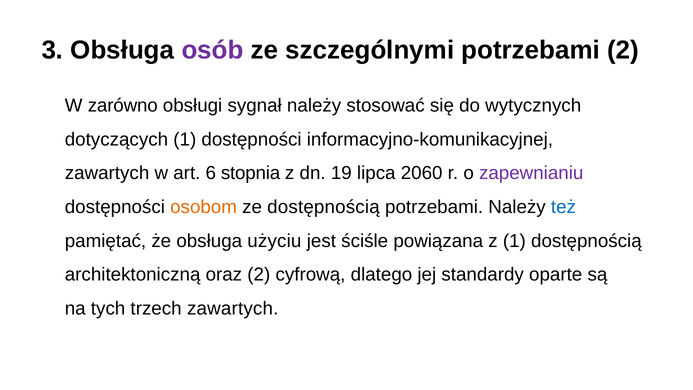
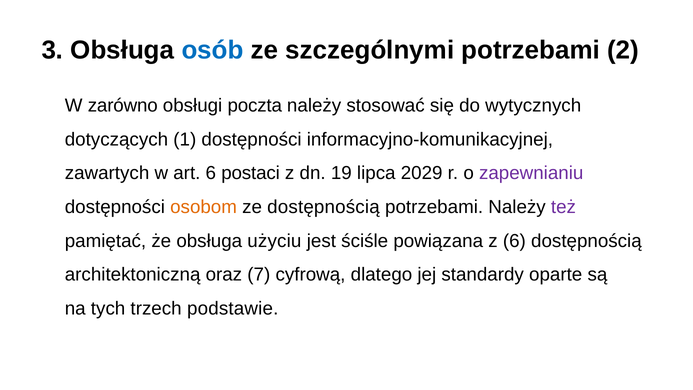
osób colour: purple -> blue (213, 50)
sygnał: sygnał -> poczta (255, 106)
stopnia: stopnia -> postaci (251, 173)
2060: 2060 -> 2029 (422, 173)
też colour: blue -> purple (563, 207)
z 1: 1 -> 6 (514, 241)
oraz 2: 2 -> 7 (259, 274)
trzech zawartych: zawartych -> podstawie (233, 308)
